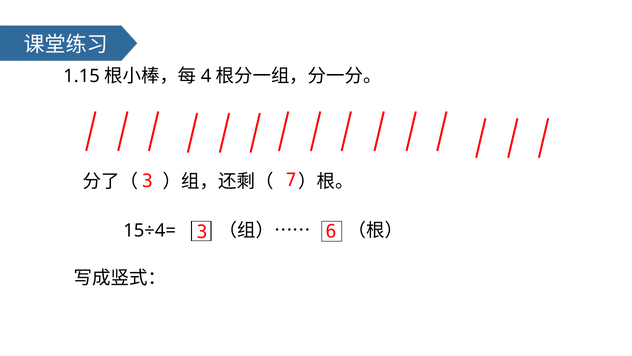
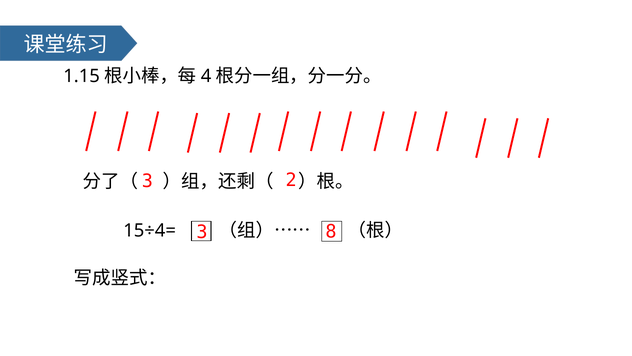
7: 7 -> 2 (291, 180)
6: 6 -> 8 (331, 231)
